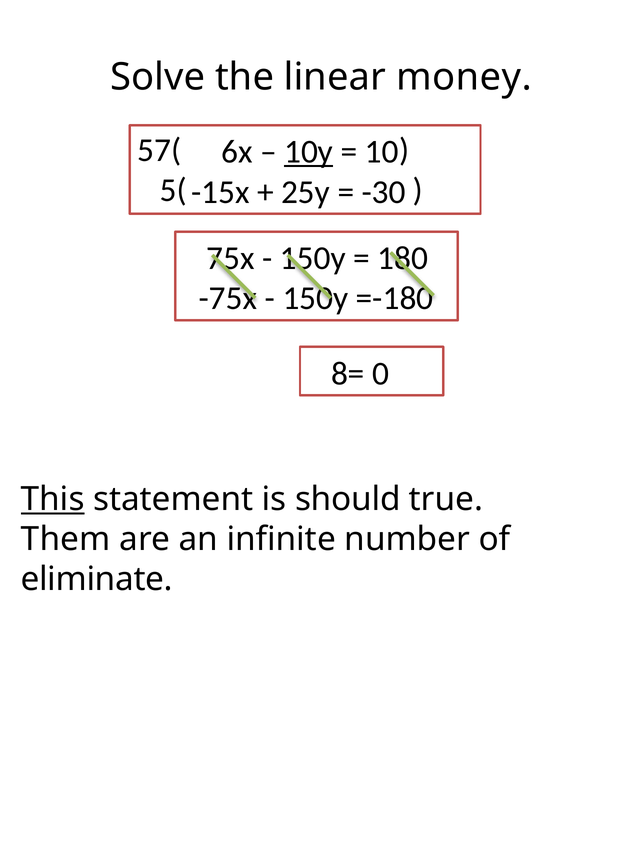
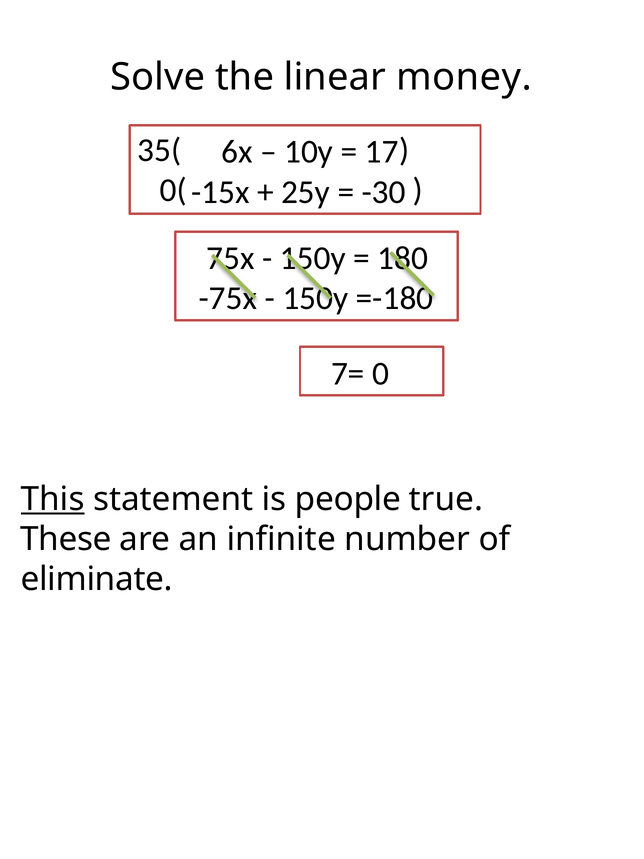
57(: 57( -> 35( (159, 150)
10y underline: present -> none (309, 152)
10: 10 -> 17 (382, 152)
5(: 5( -> 0( (173, 190)
8=: 8= -> 7= (348, 373)
should: should -> people (348, 499)
Them: Them -> These (66, 539)
